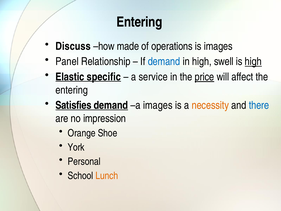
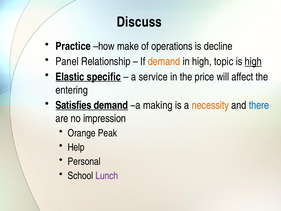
Entering: Entering -> Discuss (139, 22)
Discuss: Discuss -> Practice (73, 46)
made: made -> make (128, 46)
is images: images -> decline (218, 46)
demand colour: blue -> orange (164, 62)
swell: swell -> topic (224, 62)
price underline: present -> none (204, 77)
a images: images -> making (158, 105)
Shoe: Shoe -> Peak (107, 133)
York: York -> Help (76, 147)
Lunch colour: orange -> purple (107, 176)
